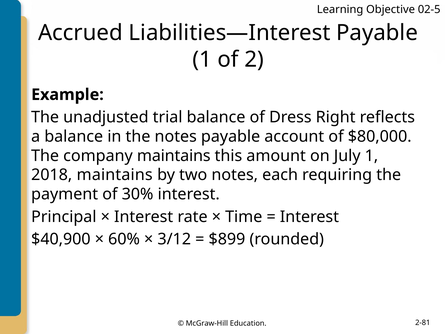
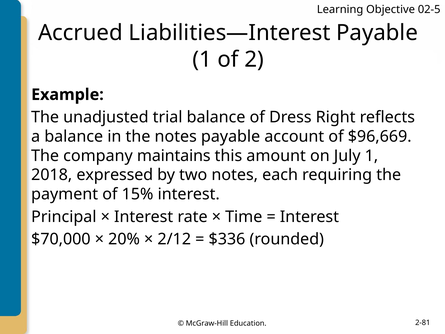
$80,000: $80,000 -> $96,669 (380, 136)
2018 maintains: maintains -> expressed (115, 175)
30%: 30% -> 15% (138, 194)
$40,900: $40,900 -> $70,000 (61, 239)
60%: 60% -> 20% (124, 239)
3/12: 3/12 -> 2/12 (174, 239)
$899: $899 -> $336 (227, 239)
